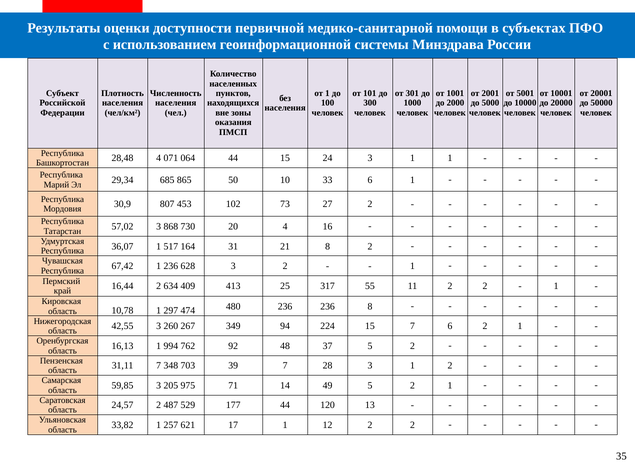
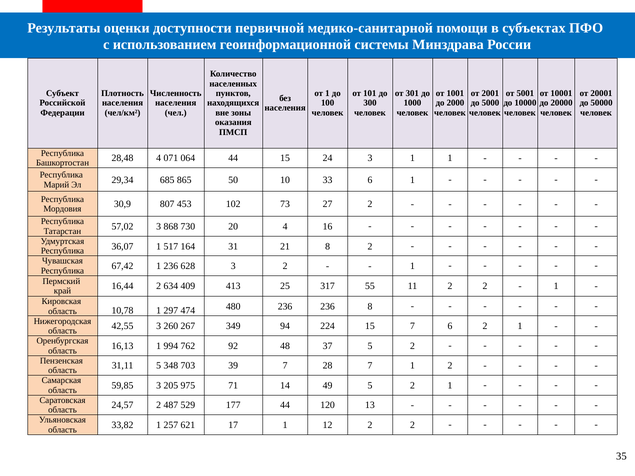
31,11 7: 7 -> 5 (159, 366)
28 3: 3 -> 7 (370, 366)
